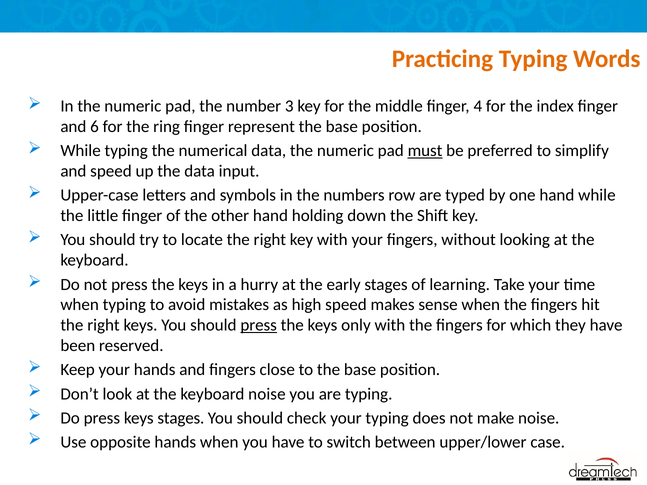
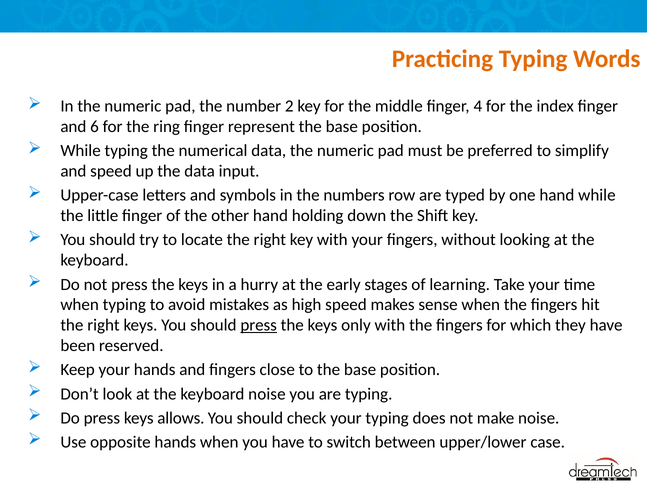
3: 3 -> 2 (289, 106)
must underline: present -> none (425, 151)
keys stages: stages -> allows (181, 418)
